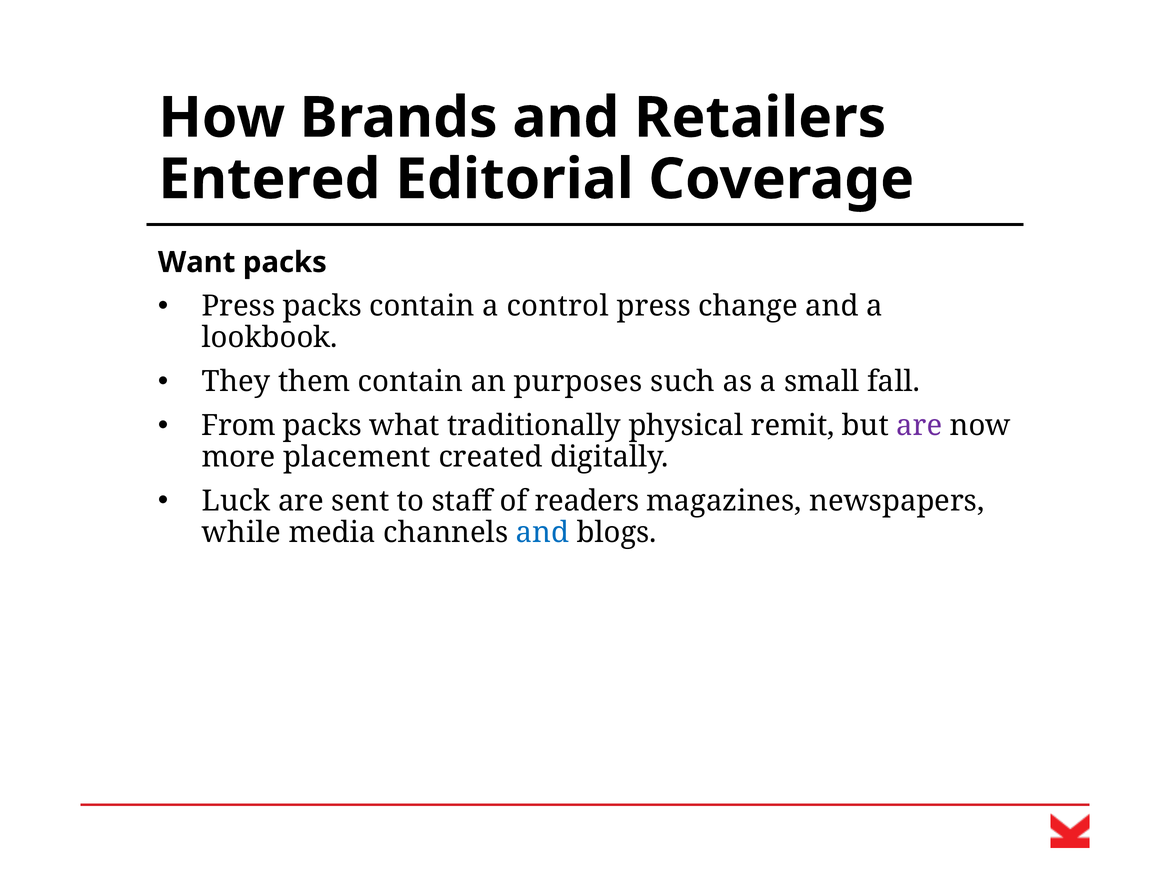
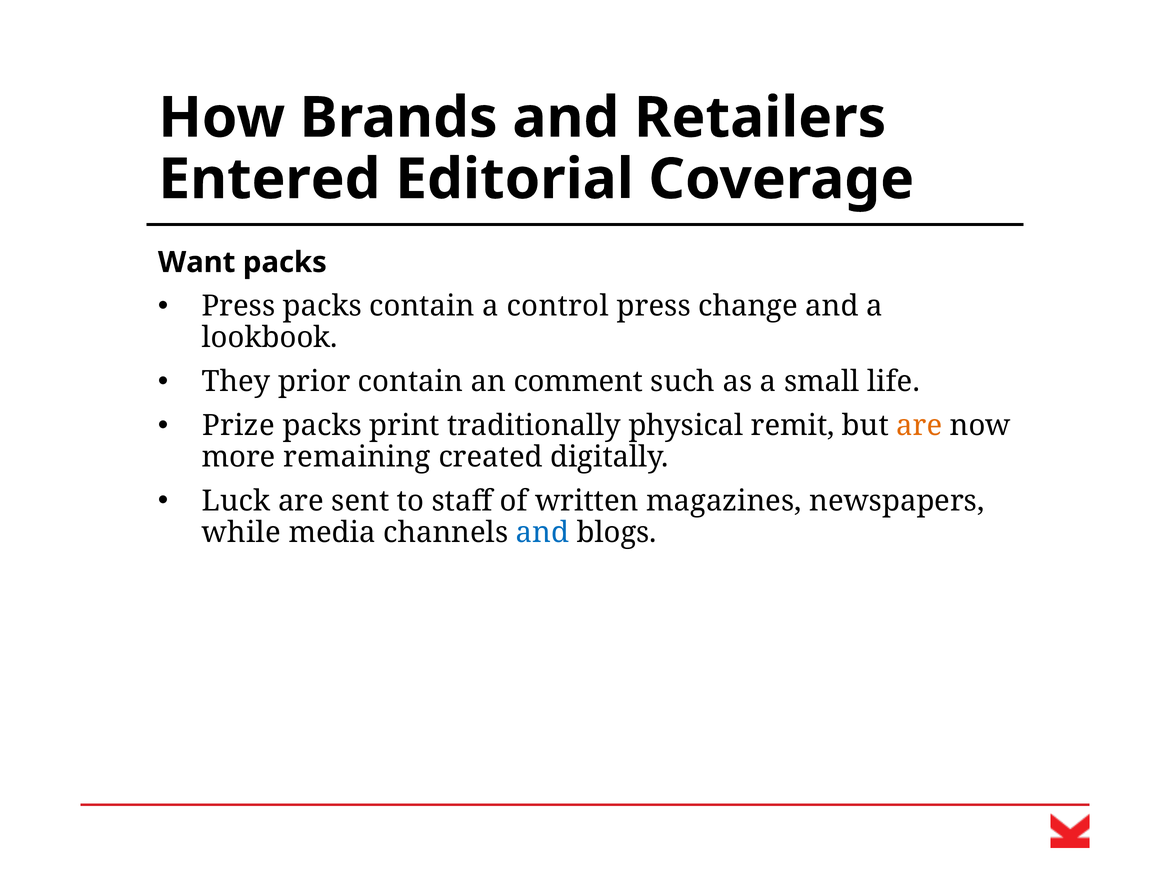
them: them -> prior (314, 381)
purposes: purposes -> comment (578, 381)
fall: fall -> life (894, 381)
From: From -> Prize (238, 425)
what: what -> print (405, 425)
are colour: purple -> orange (919, 425)
placement: placement -> remaining (357, 457)
readers: readers -> written (587, 501)
